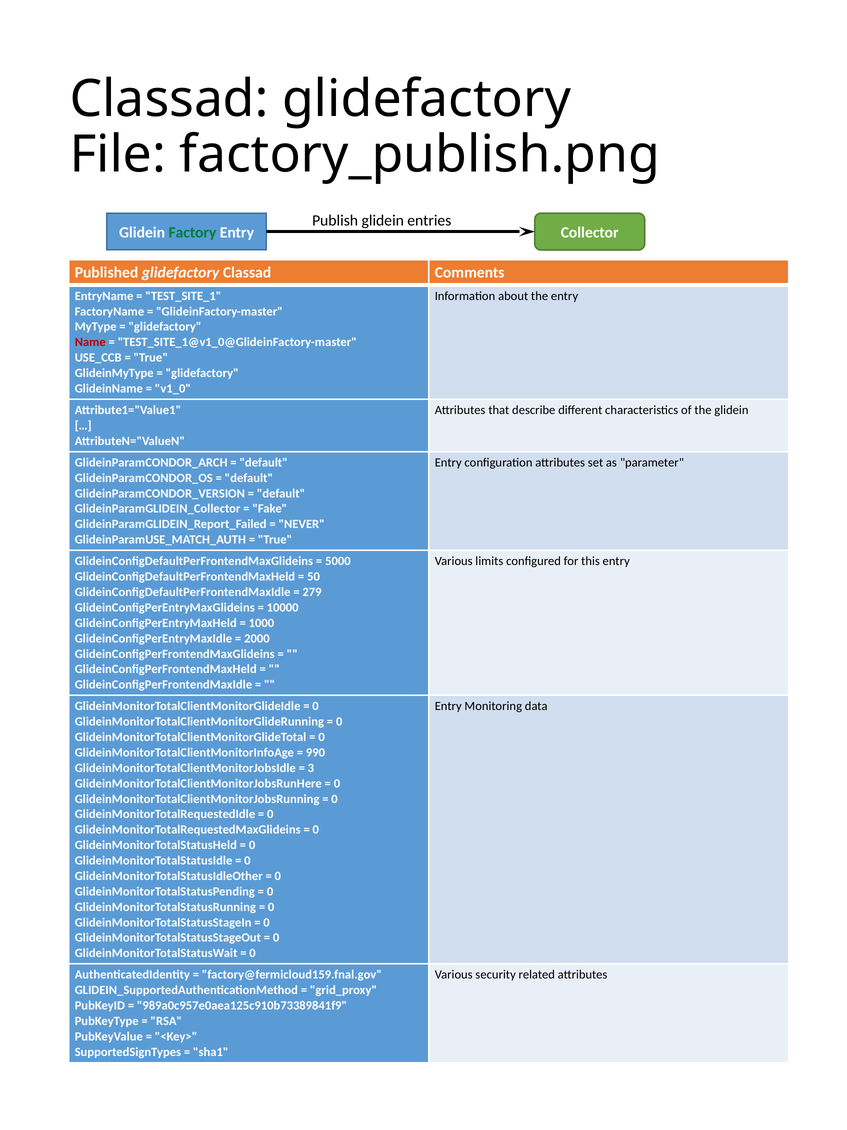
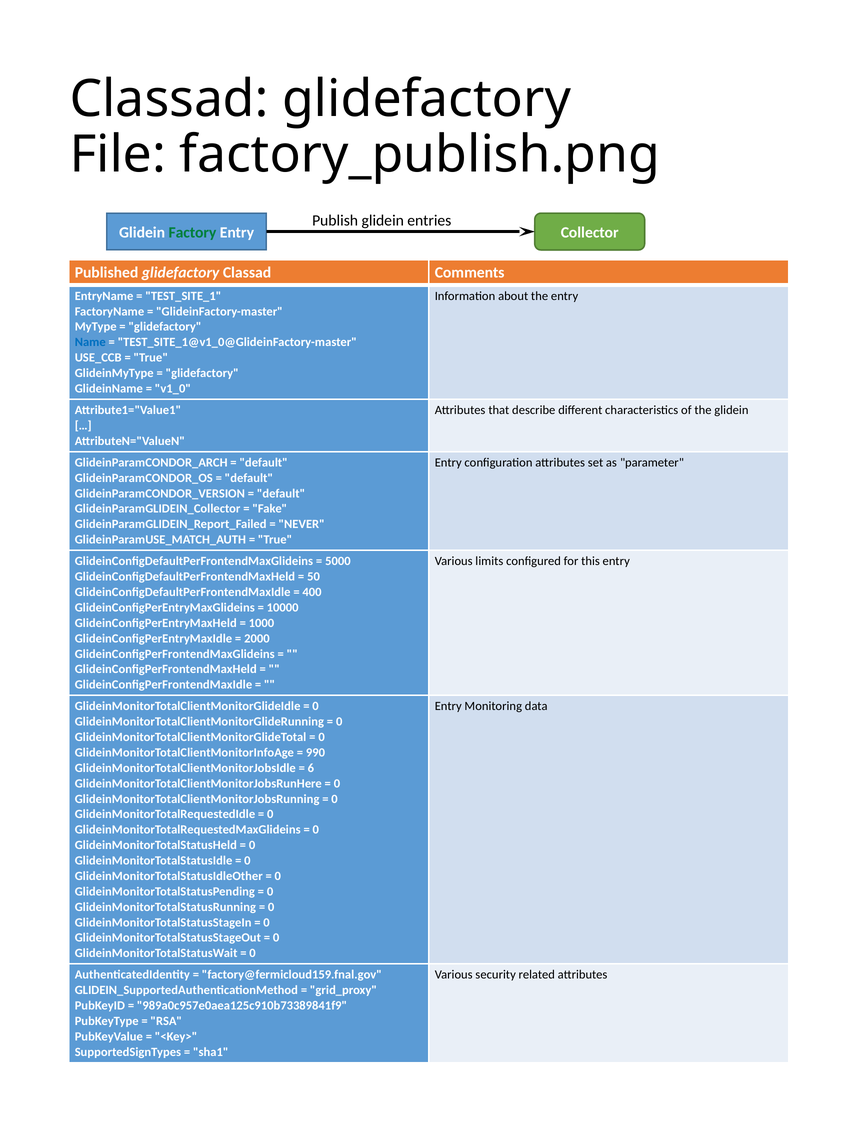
Name colour: red -> blue (90, 342)
279: 279 -> 400 (312, 592)
3: 3 -> 6 (311, 768)
